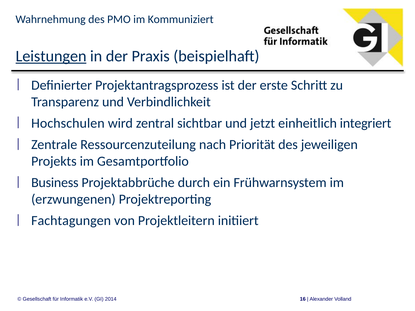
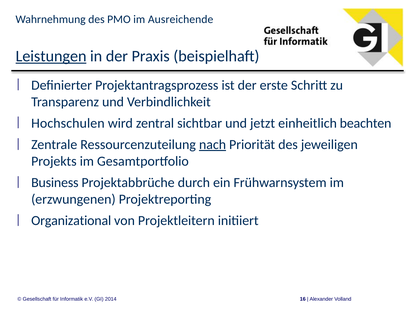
Kommuniziert: Kommuniziert -> Ausreichende (181, 19)
integriert: integriert -> beachten (366, 123)
nach underline: none -> present (213, 145)
Fachtagungen: Fachtagungen -> Organizational (71, 221)
